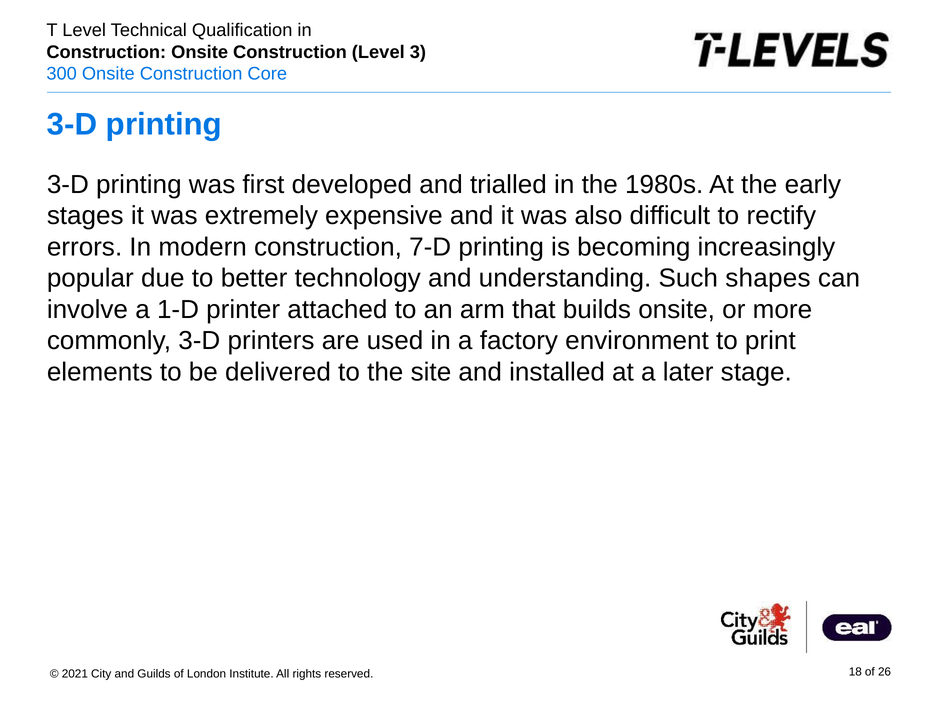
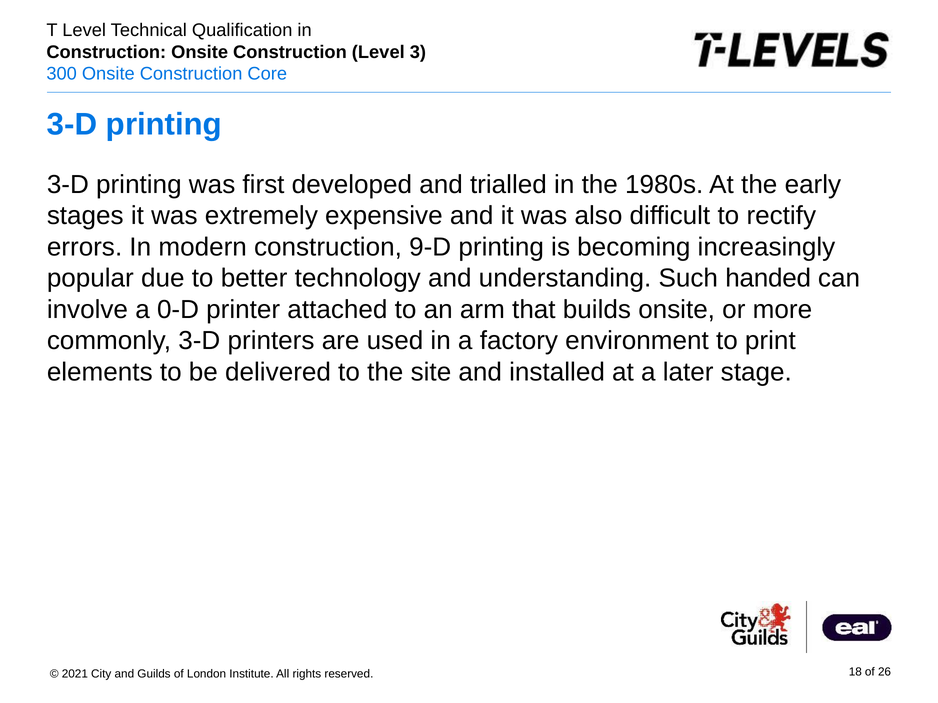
7-D: 7-D -> 9-D (430, 247)
shapes: shapes -> handed (768, 278)
1-D: 1-D -> 0-D (178, 310)
